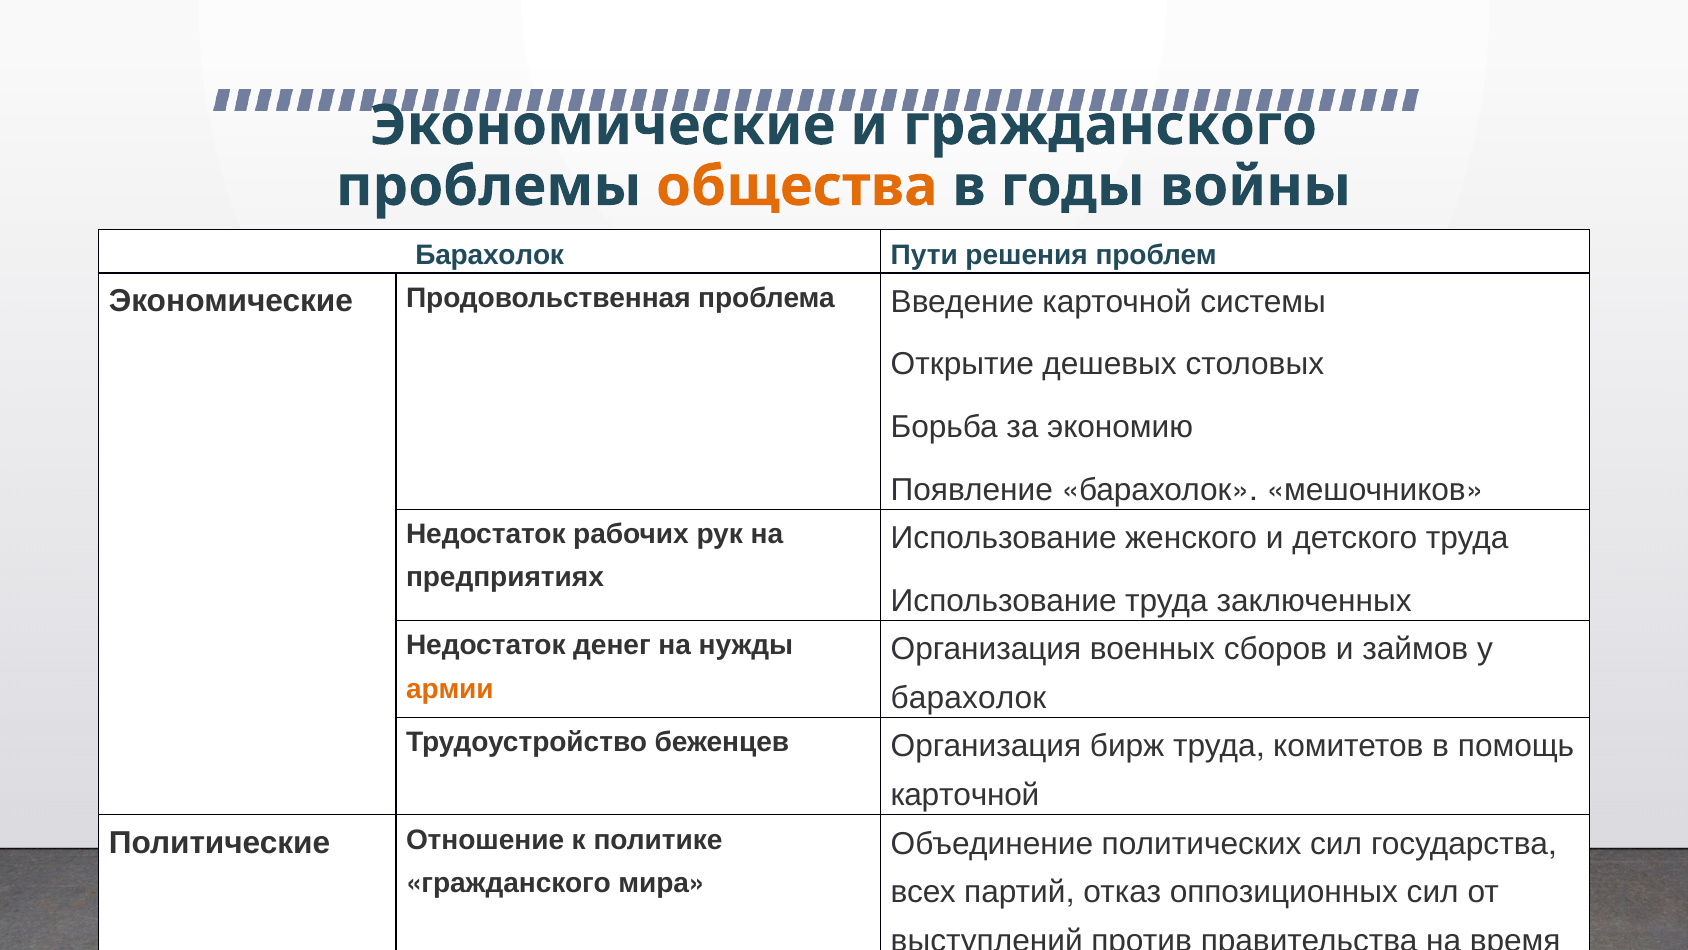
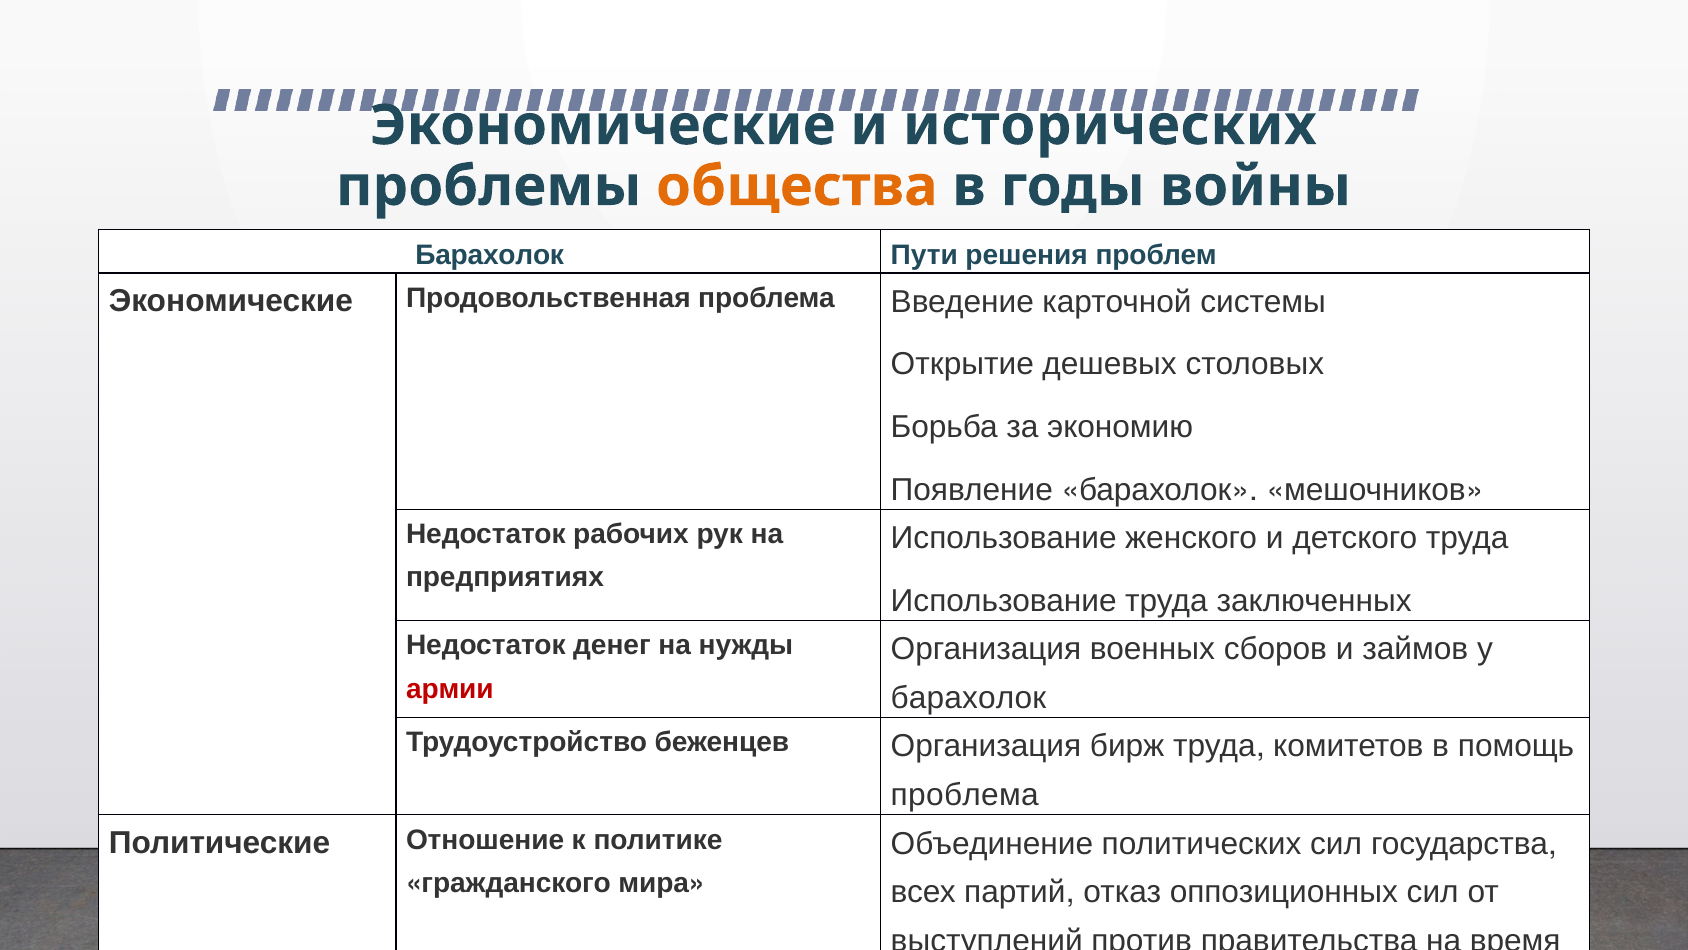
и гражданского: гражданского -> исторических (1110, 126)
армии colour: orange -> red (450, 688)
карточной: карточной -> проблема (965, 795)
